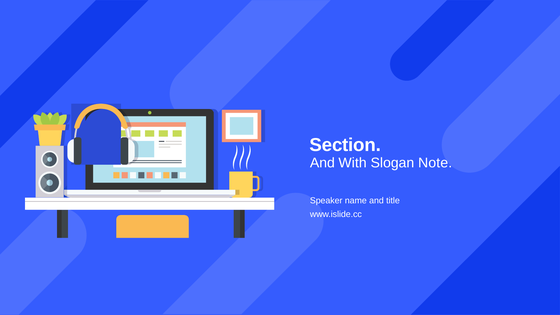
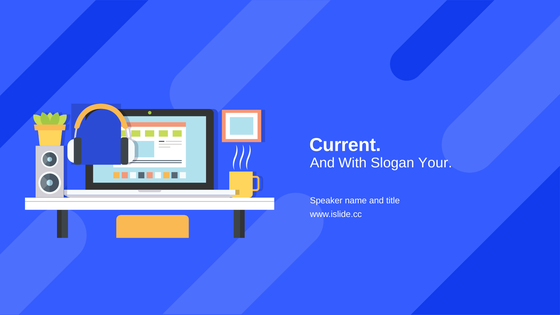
Section: Section -> Current (345, 145)
Note: Note -> Your (435, 163)
